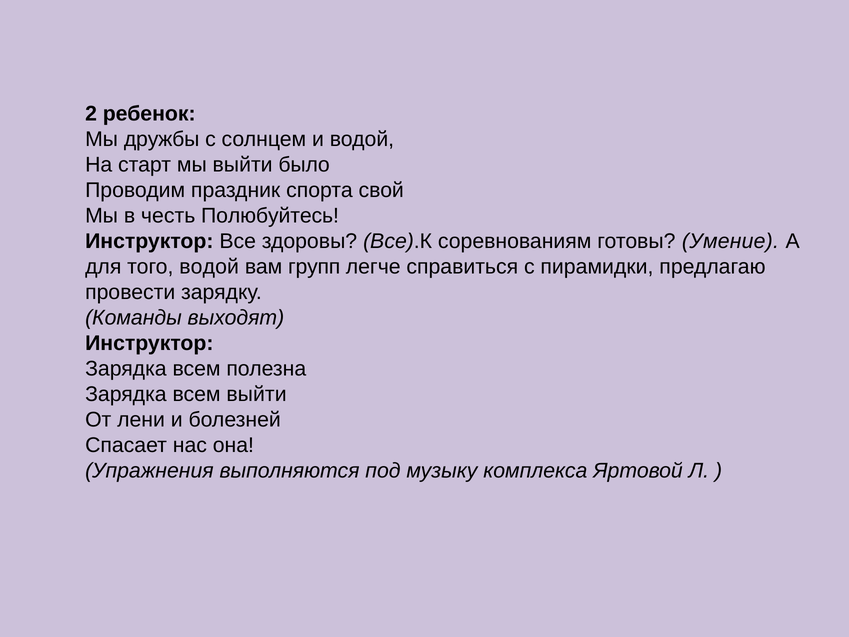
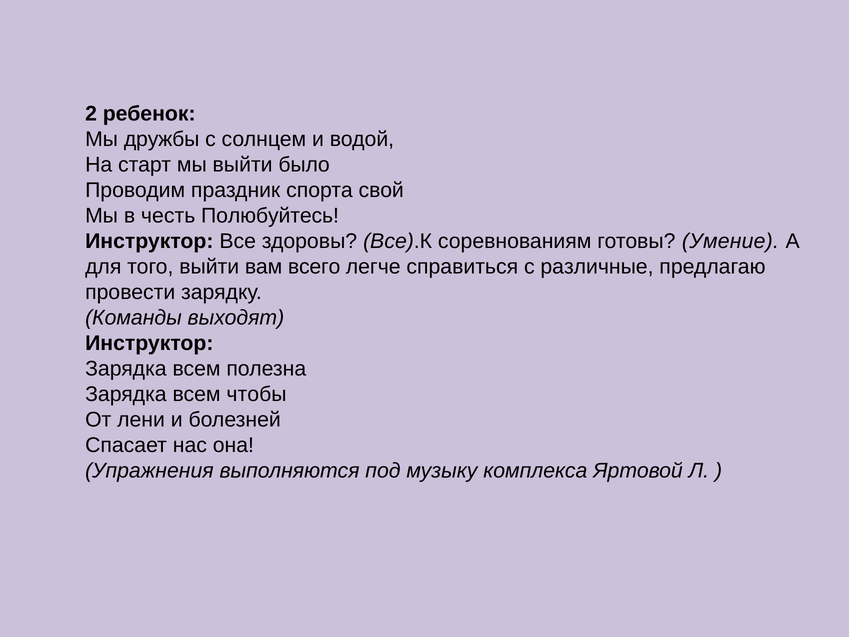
того водой: водой -> выйти (209, 267)
групп: групп -> всего (314, 267)
пирамидки: пирамидки -> различные (597, 267)
всем выйти: выйти -> чтобы (257, 394)
